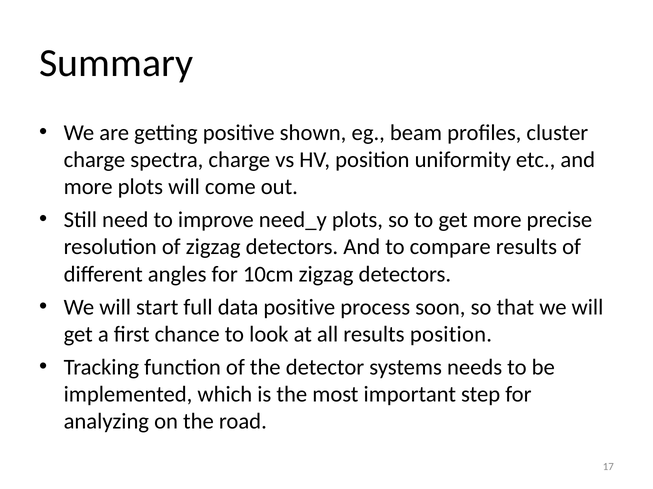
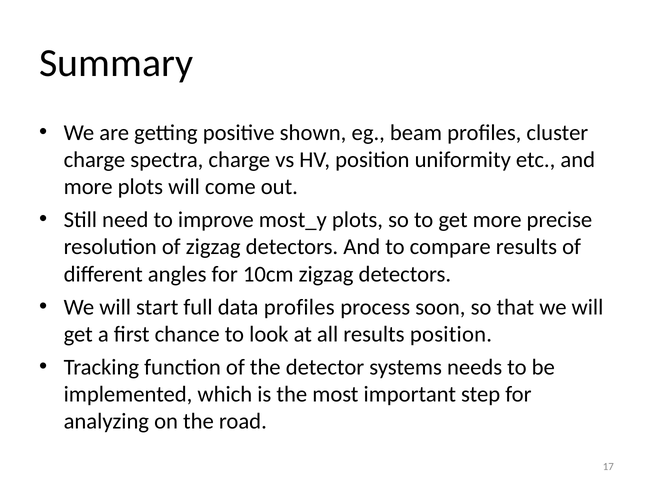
need_y: need_y -> most_y (293, 220)
data positive: positive -> profiles (299, 308)
